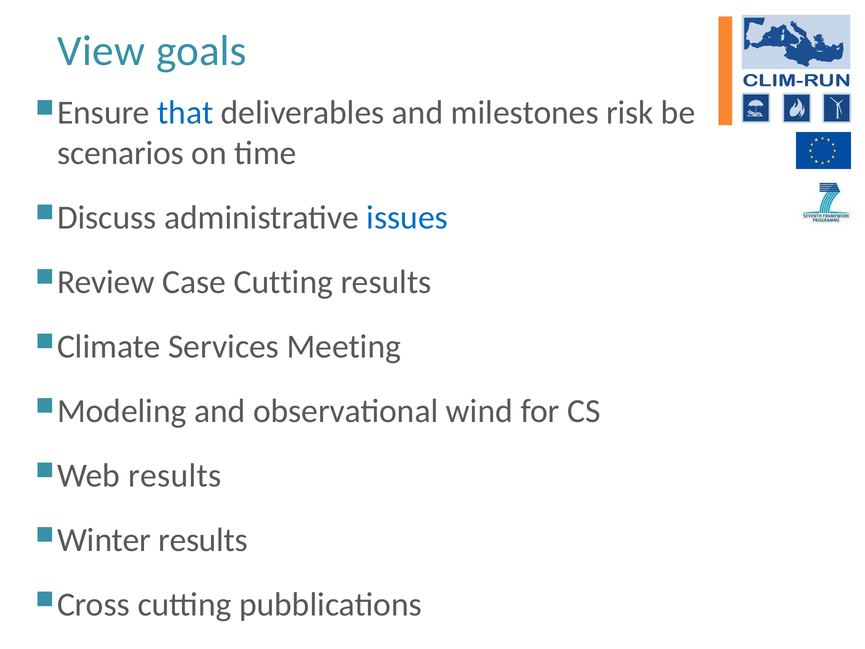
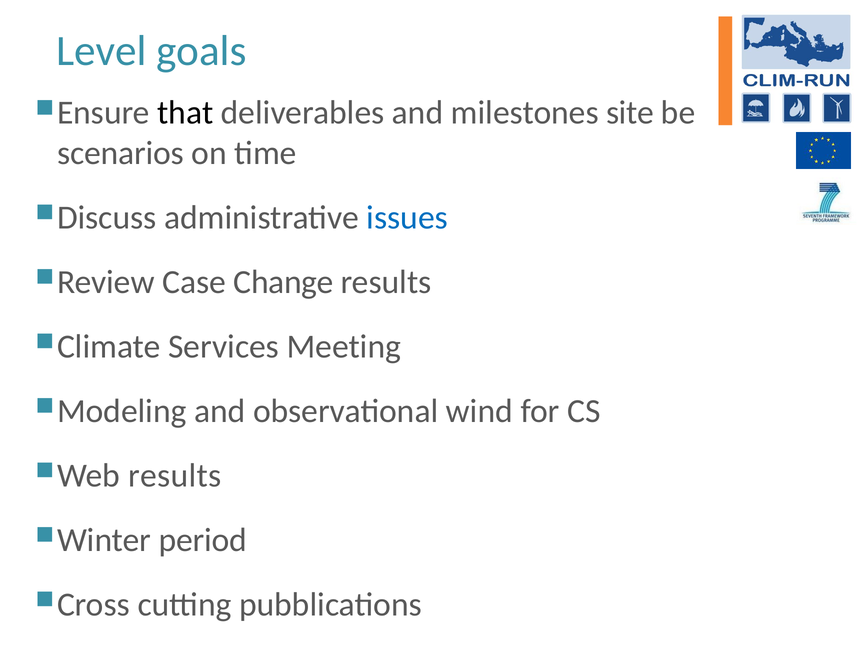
View: View -> Level (101, 51)
that colour: blue -> black (185, 113)
risk: risk -> site (630, 113)
Case Cutting: Cutting -> Change (284, 282)
results: results -> period (203, 540)
